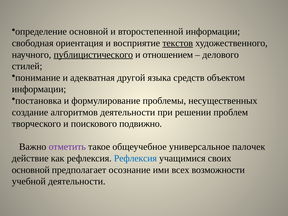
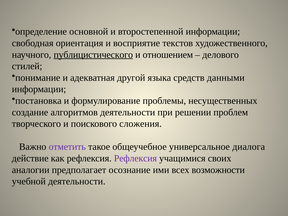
текстов underline: present -> none (178, 43)
объектом: объектом -> данными (226, 78)
подвижно: подвижно -> сложения (141, 124)
палочек: палочек -> диалога (249, 147)
Рефлексия colour: blue -> purple (135, 158)
основной: основной -> аналогии (31, 170)
